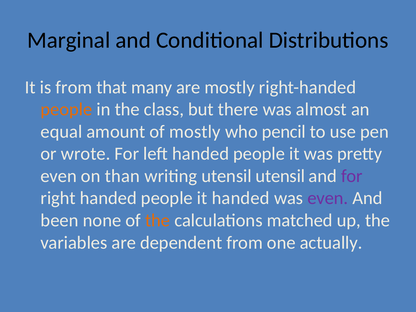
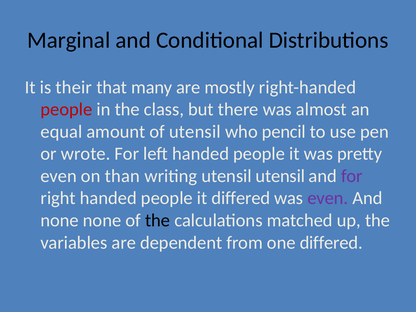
is from: from -> their (74, 87)
people colour: orange -> red (66, 109)
of mostly: mostly -> utensil (195, 132)
it handed: handed -> differed (241, 198)
been: been -> none (60, 220)
the colour: orange -> black (158, 220)
one actually: actually -> differed (331, 243)
